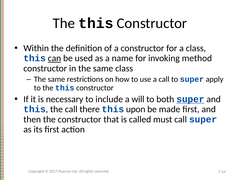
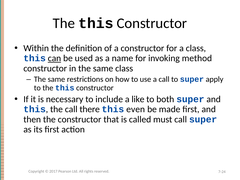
will: will -> like (138, 99)
super underline: present -> none (190, 99)
upon: upon -> even (136, 109)
